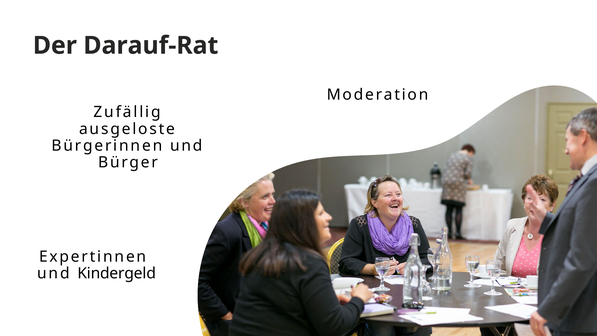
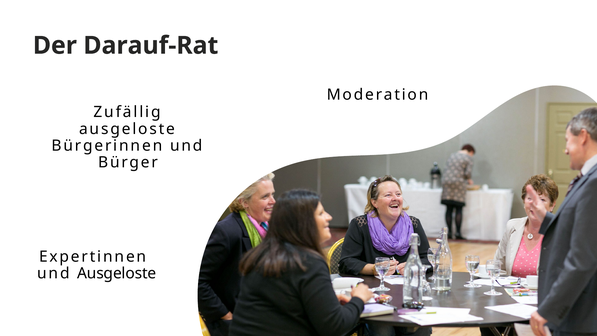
und Kindergeld: Kindergeld -> Ausgeloste (117, 273)
